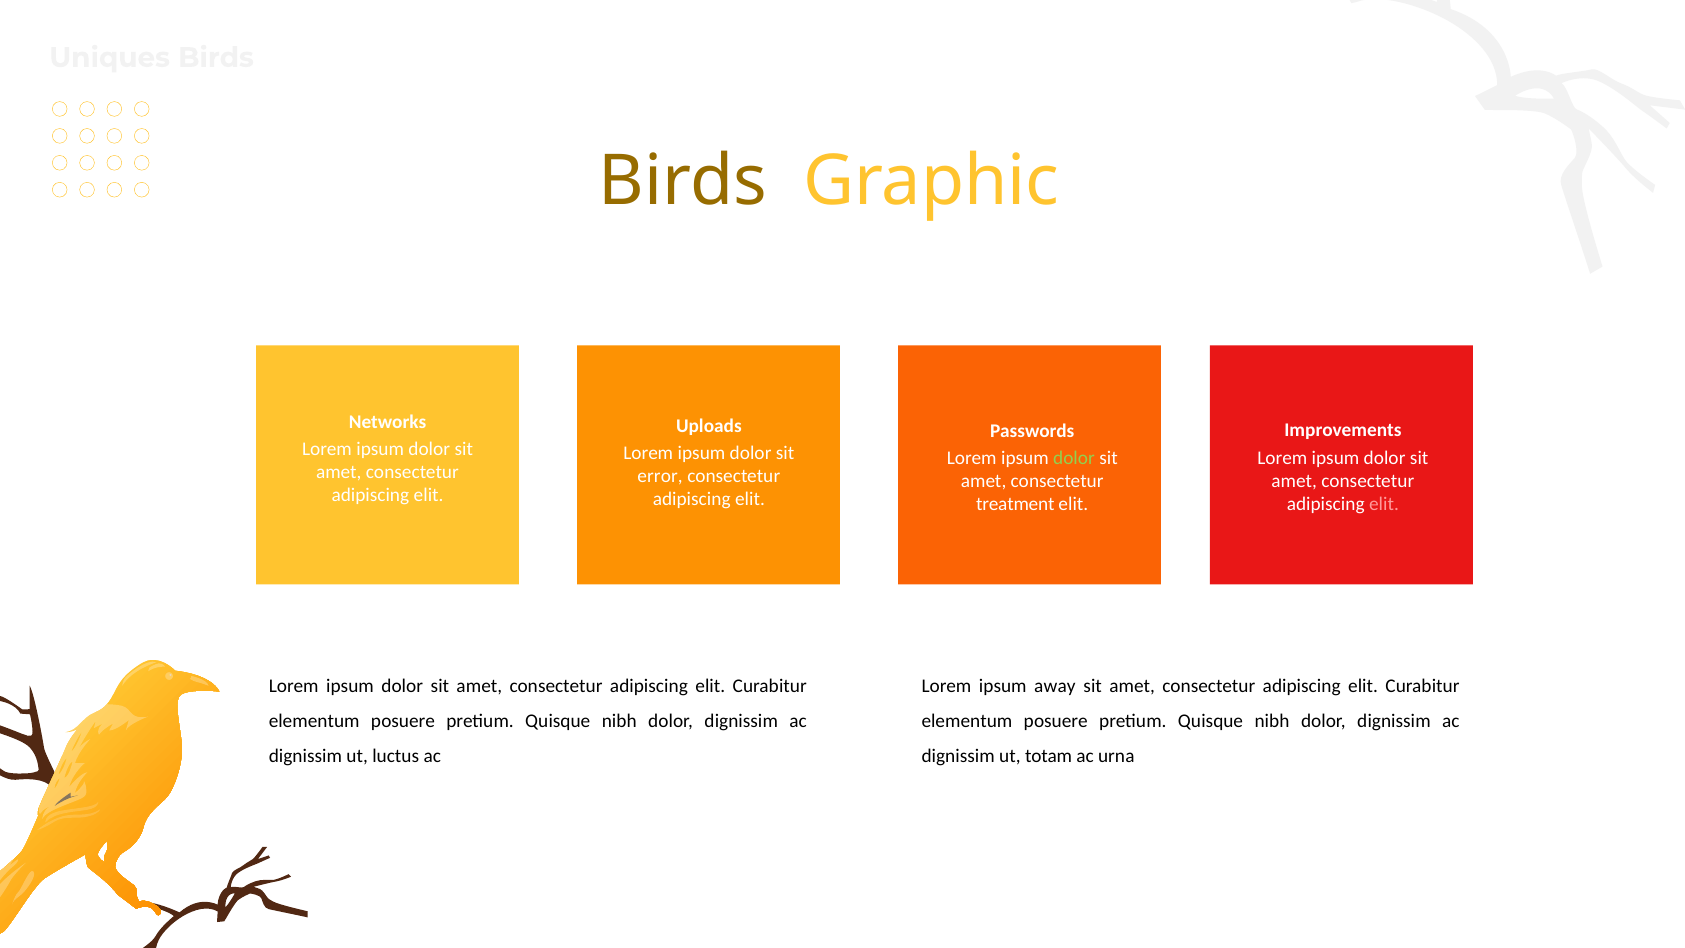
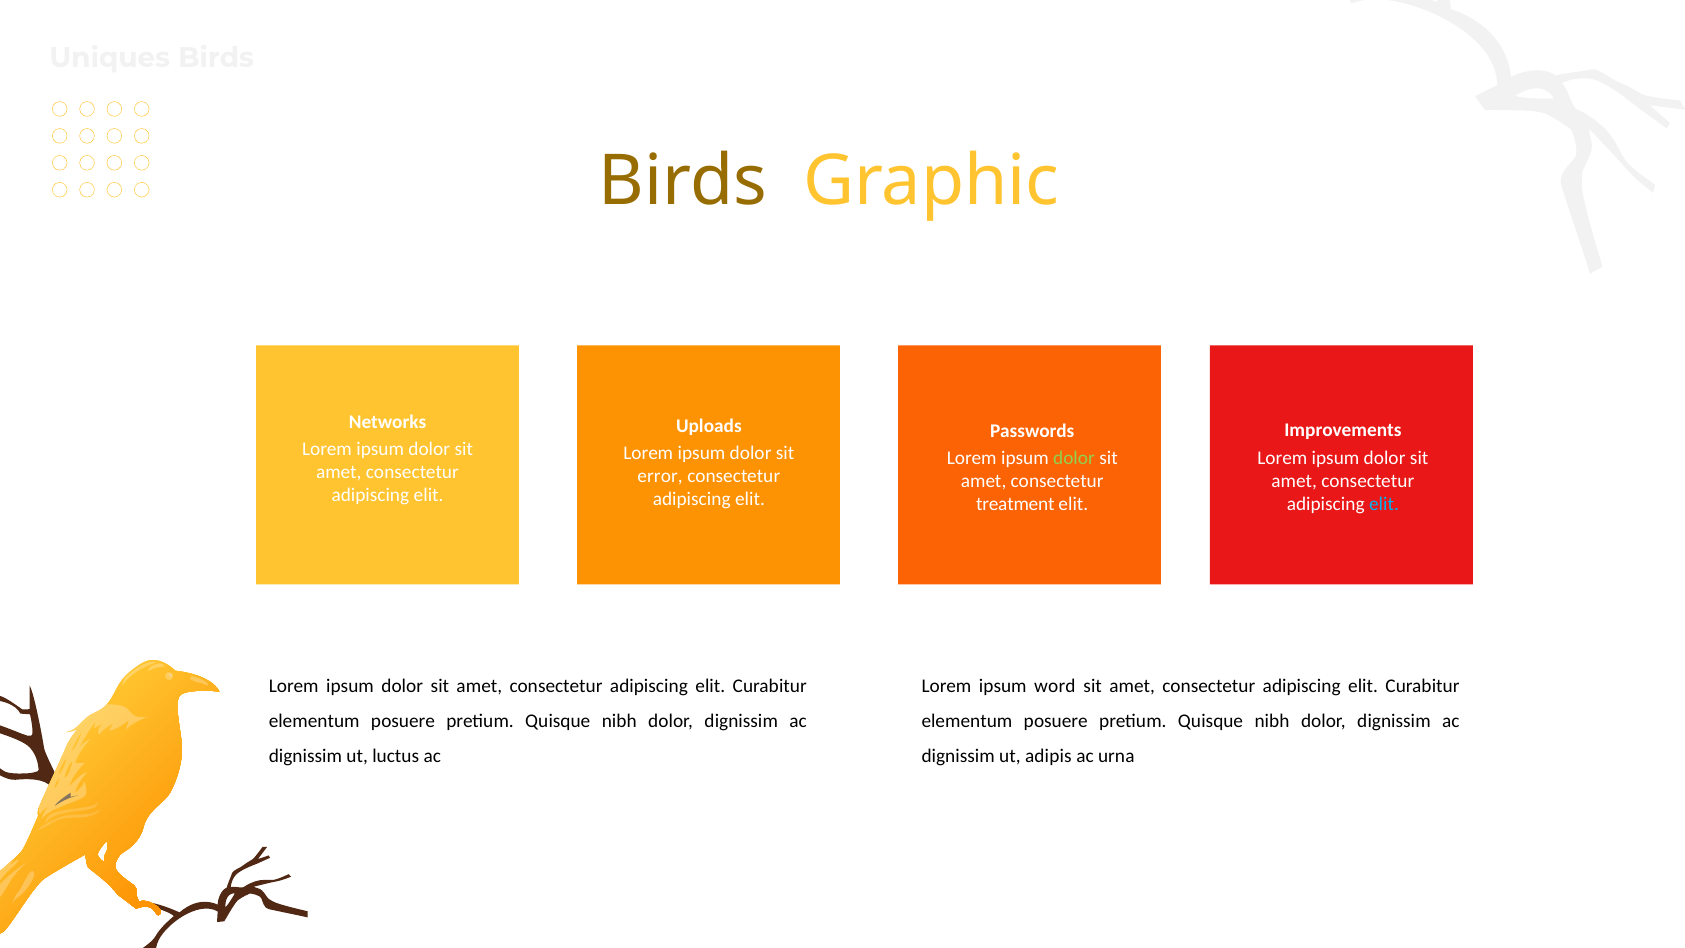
elit colour: pink -> light blue (1384, 504)
away: away -> word (1055, 686)
totam: totam -> adipis (1048, 756)
